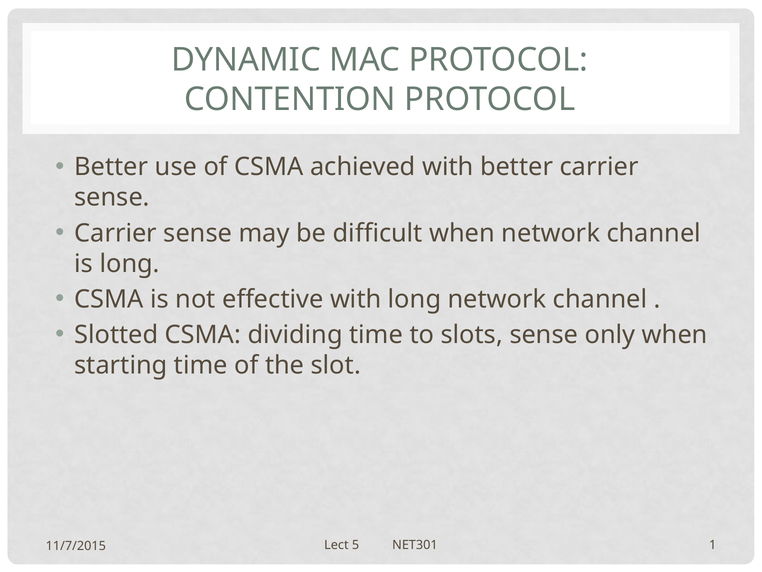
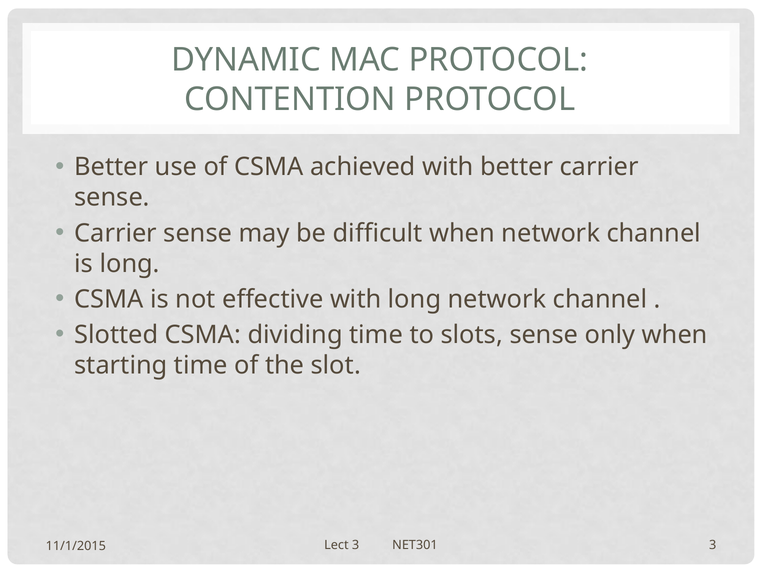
Lect 5: 5 -> 3 (356, 545)
NET301 1: 1 -> 3 (713, 545)
11/7/2015: 11/7/2015 -> 11/1/2015 (76, 546)
